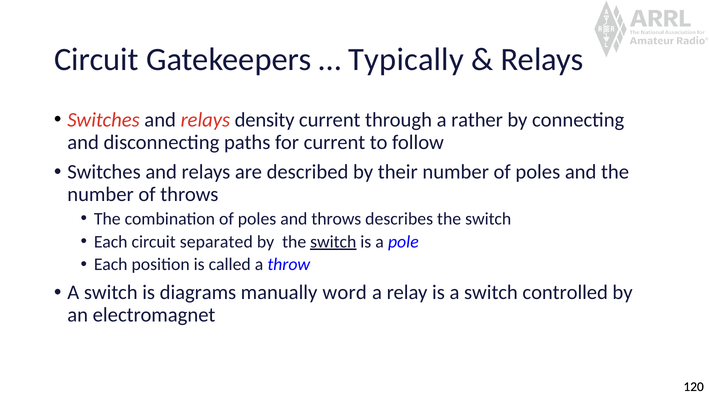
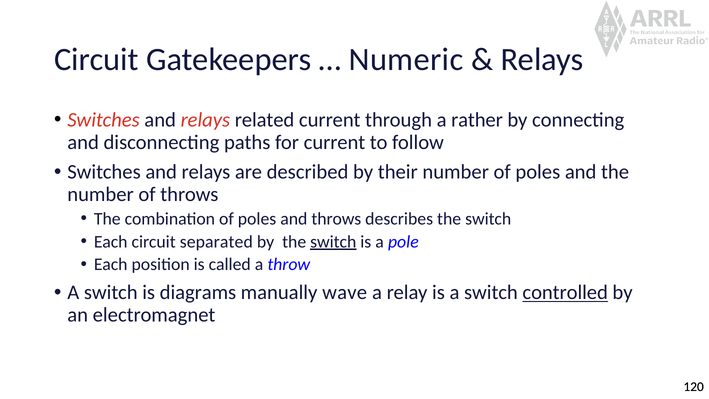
Typically: Typically -> Numeric (406, 60)
density: density -> related (265, 120)
word: word -> wave (345, 292)
controlled underline: none -> present (565, 292)
